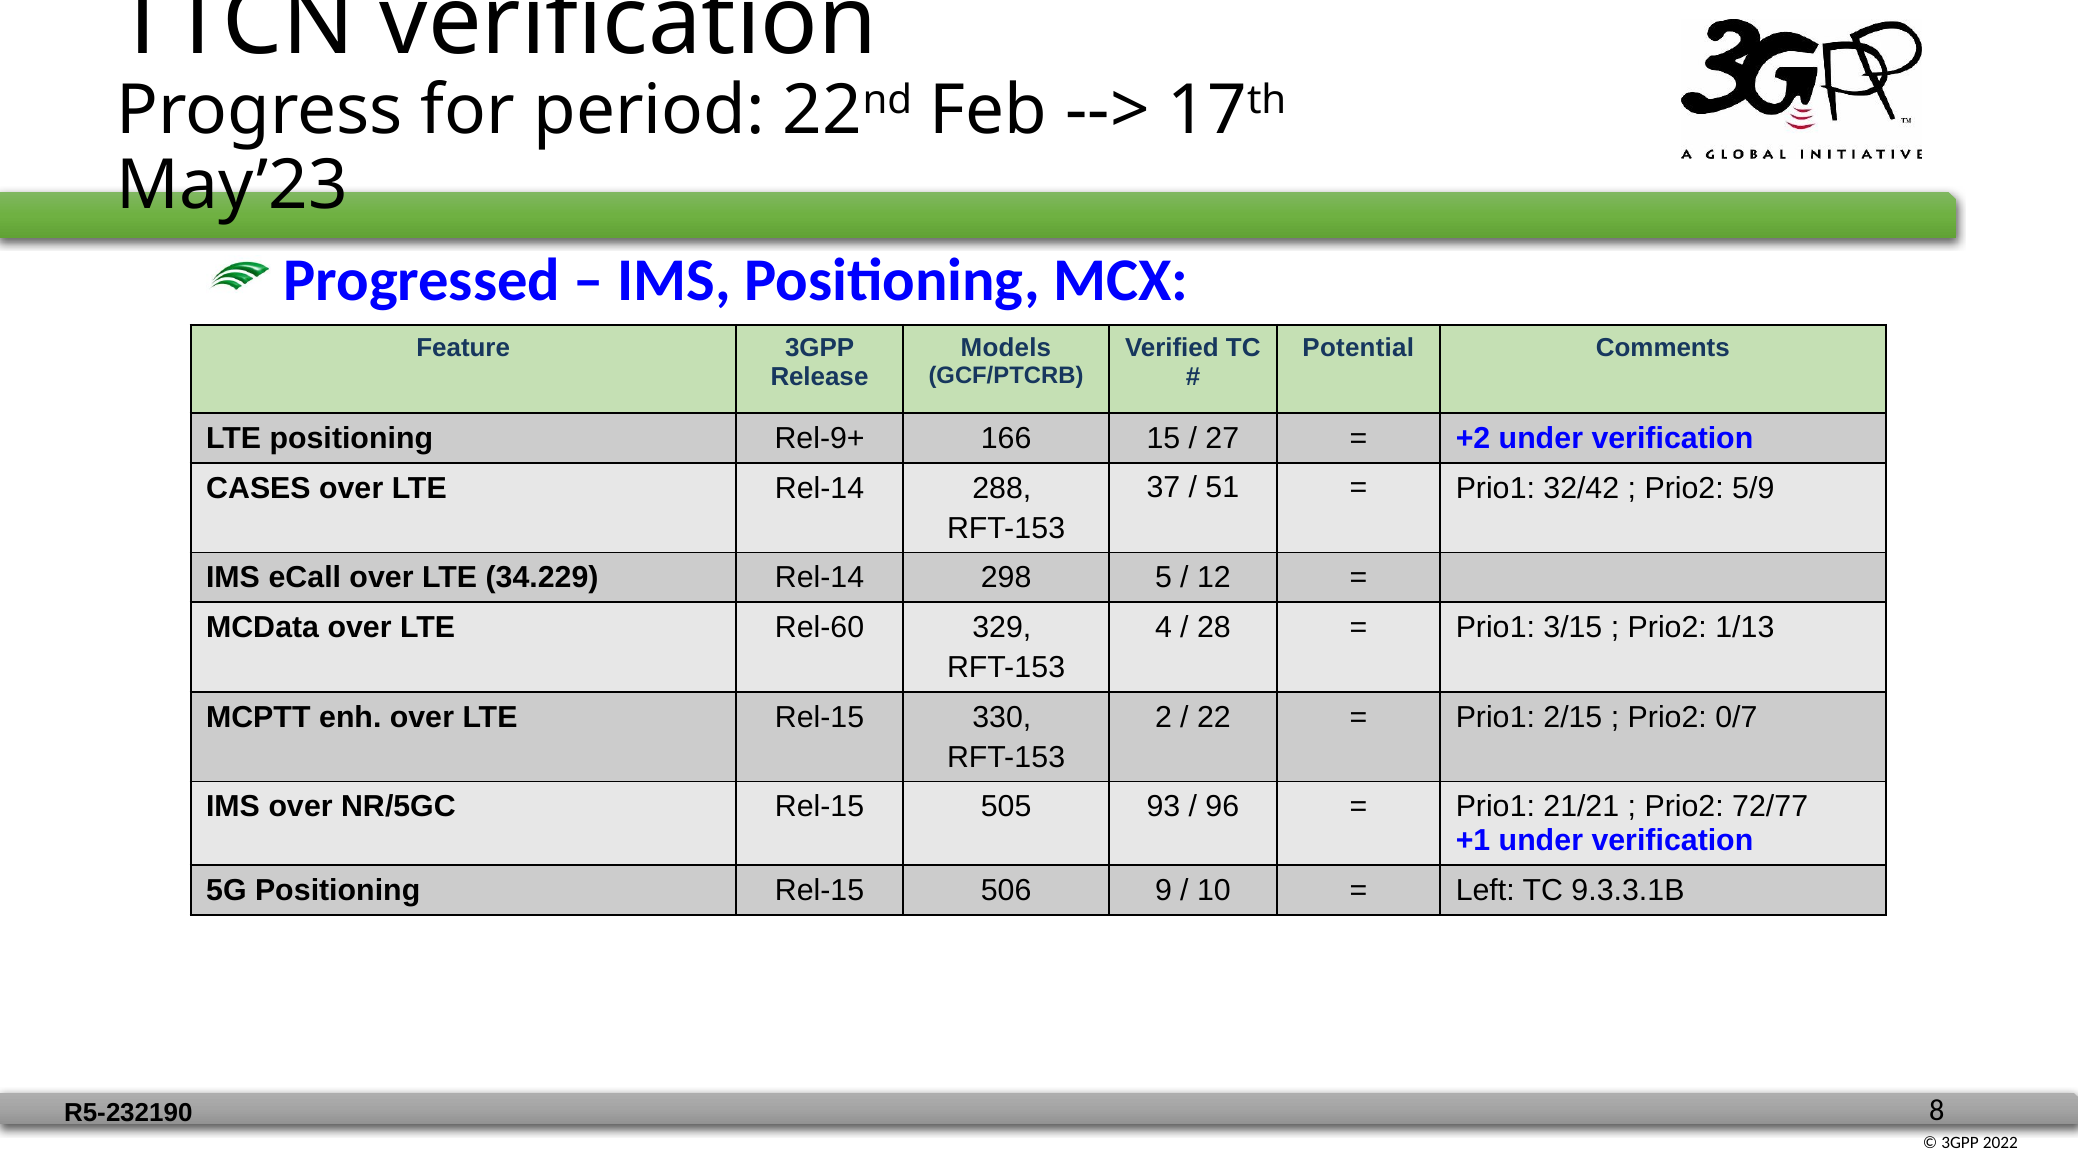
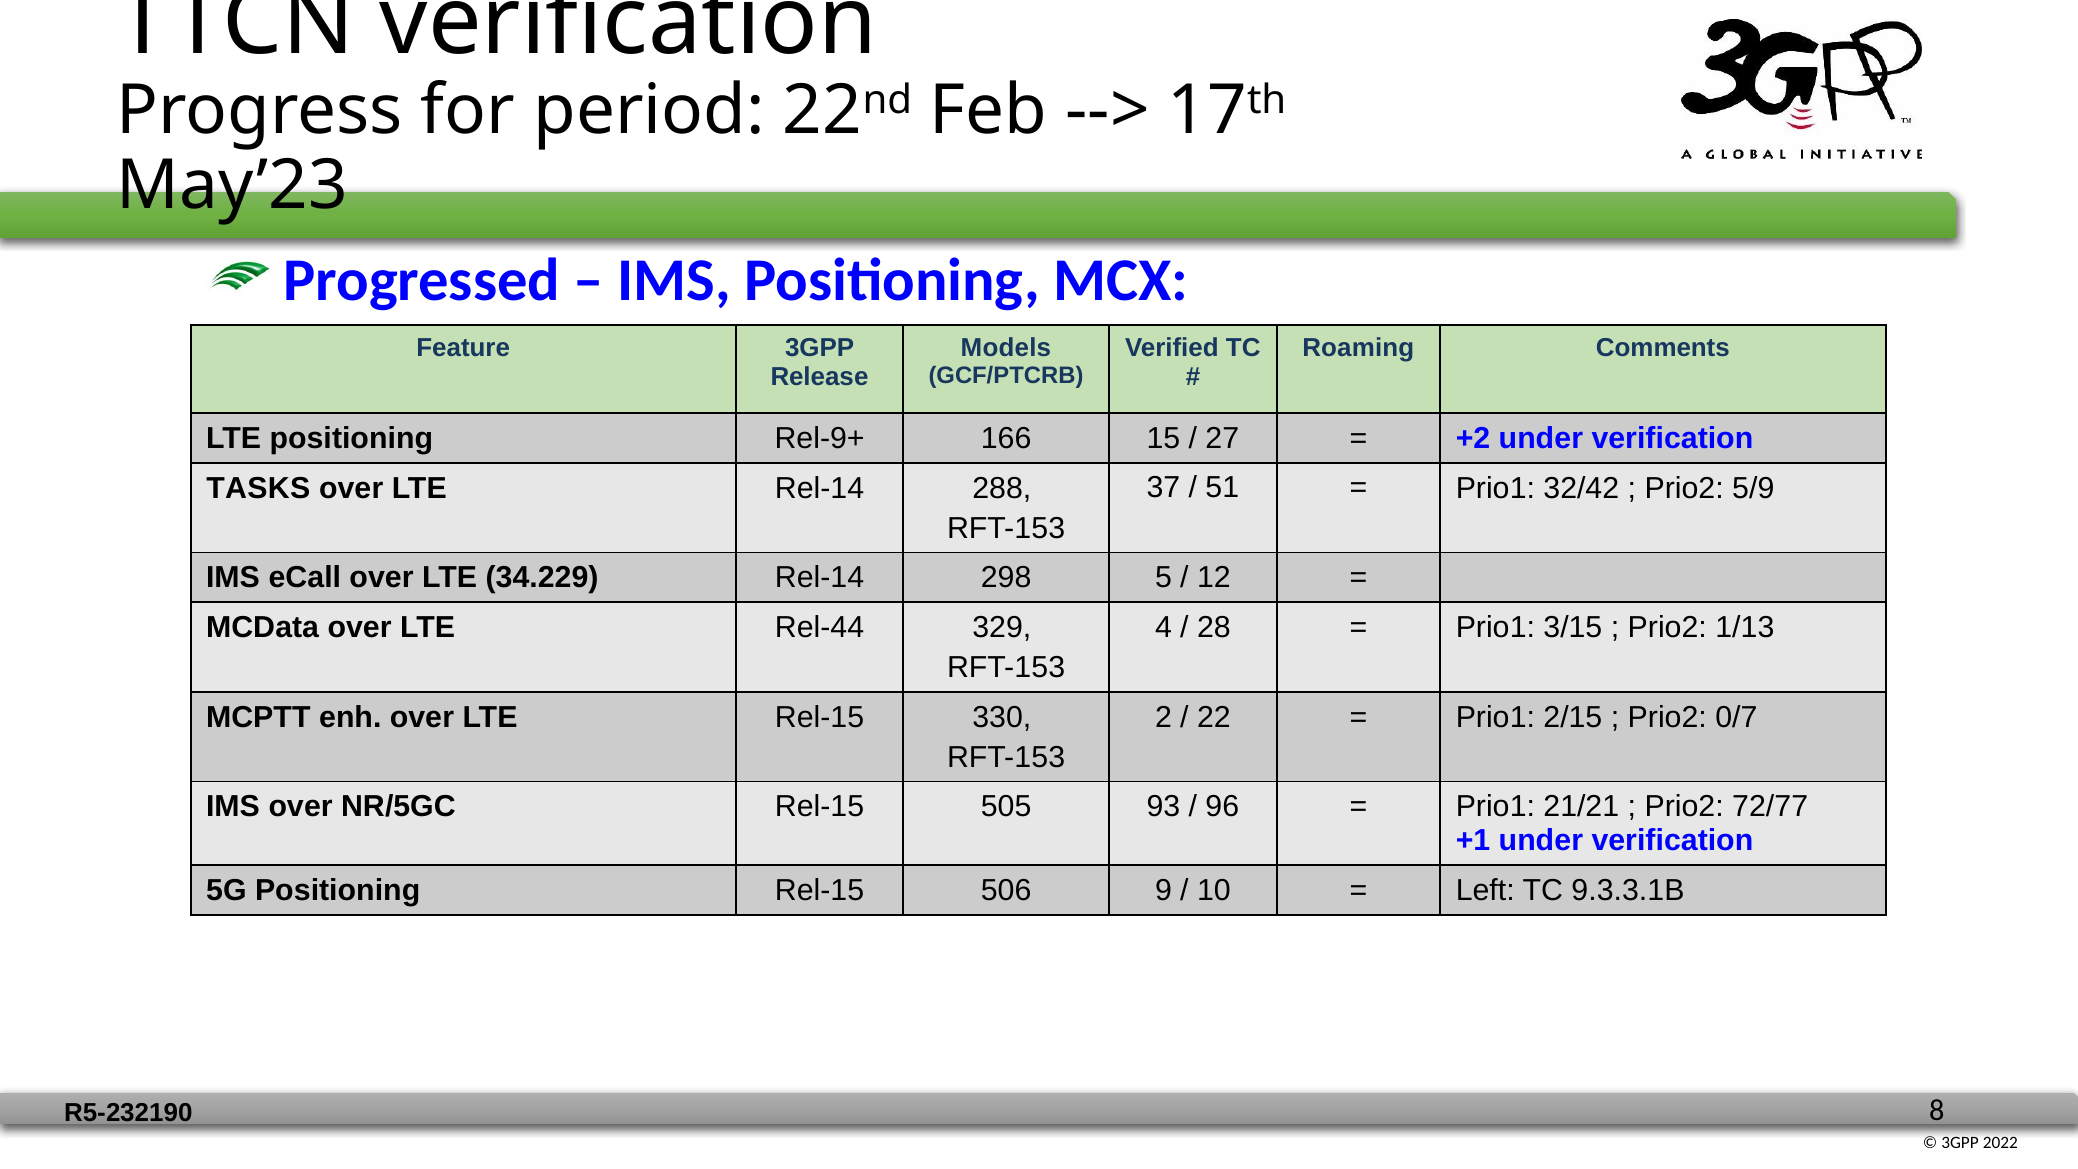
Potential: Potential -> Roaming (1358, 348)
CASES: CASES -> TASKS (258, 488)
Rel-60: Rel-60 -> Rel-44 (820, 627)
